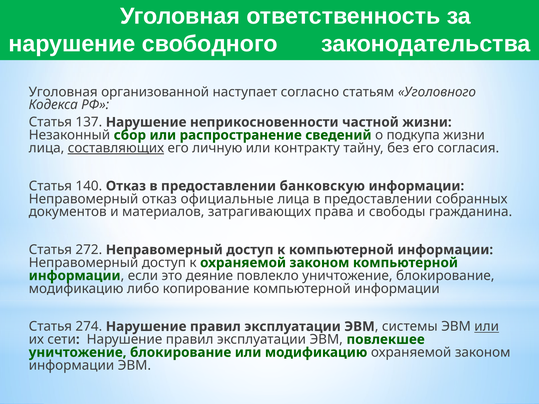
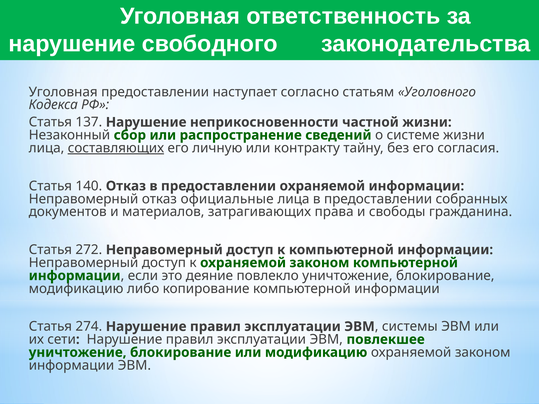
Уголовная организованной: организованной -> предоставлении (155, 92)
подкупа: подкупа -> системе (413, 135)
предоставлении банковскую: банковскую -> охраняемой (322, 186)
или underline: present -> none (487, 327)
